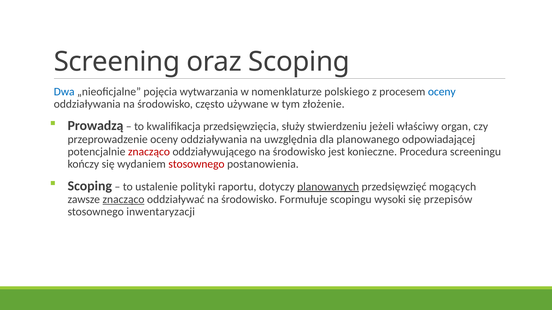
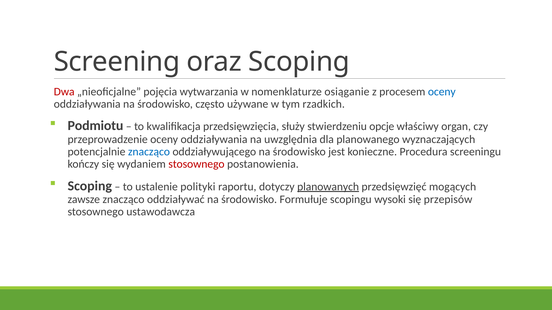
Dwa colour: blue -> red (64, 92)
polskiego: polskiego -> osiąganie (347, 92)
złożenie: złożenie -> rzadkich (324, 104)
Prowadzą: Prowadzą -> Podmiotu (95, 126)
jeżeli: jeżeli -> opcje (382, 127)
odpowiadającej: odpowiadającej -> wyznaczających (439, 140)
znacząco colour: red -> blue (149, 152)
znacząco underline: present -> none (123, 200)
inwentaryzacji: inwentaryzacji -> ustawodawcza (161, 212)
